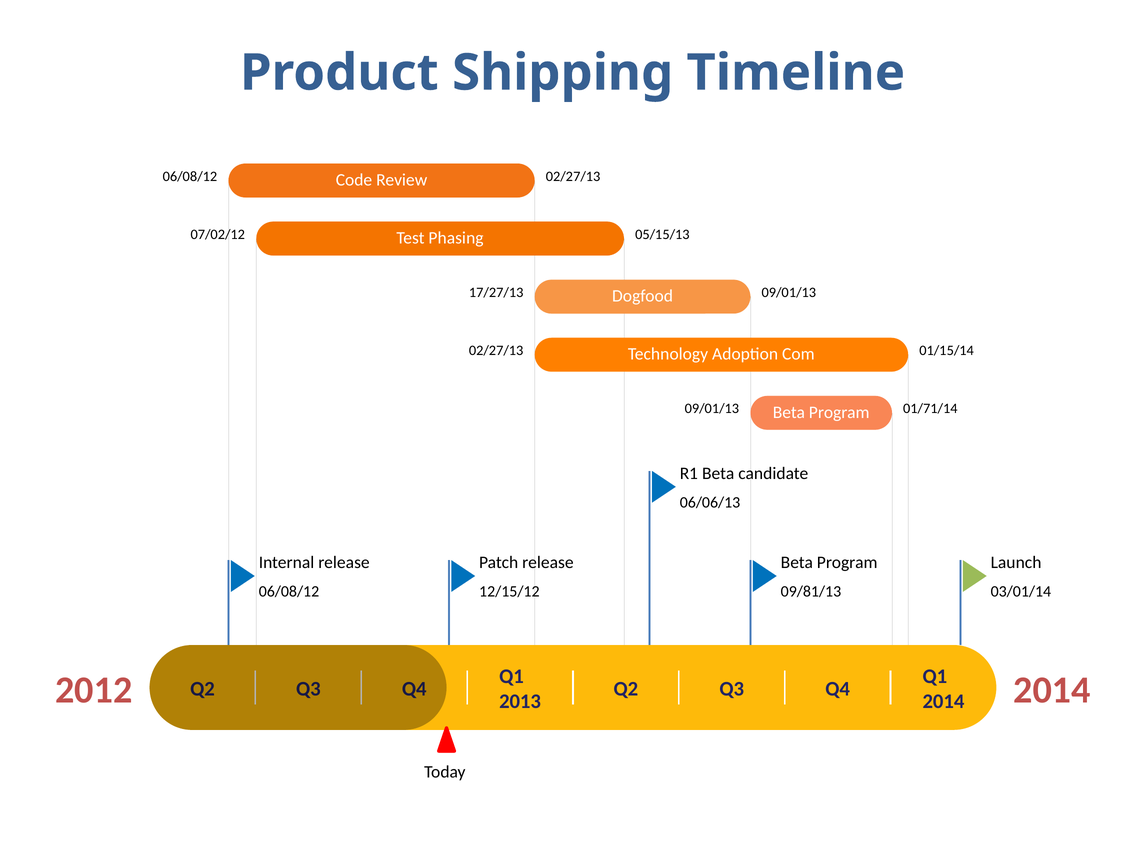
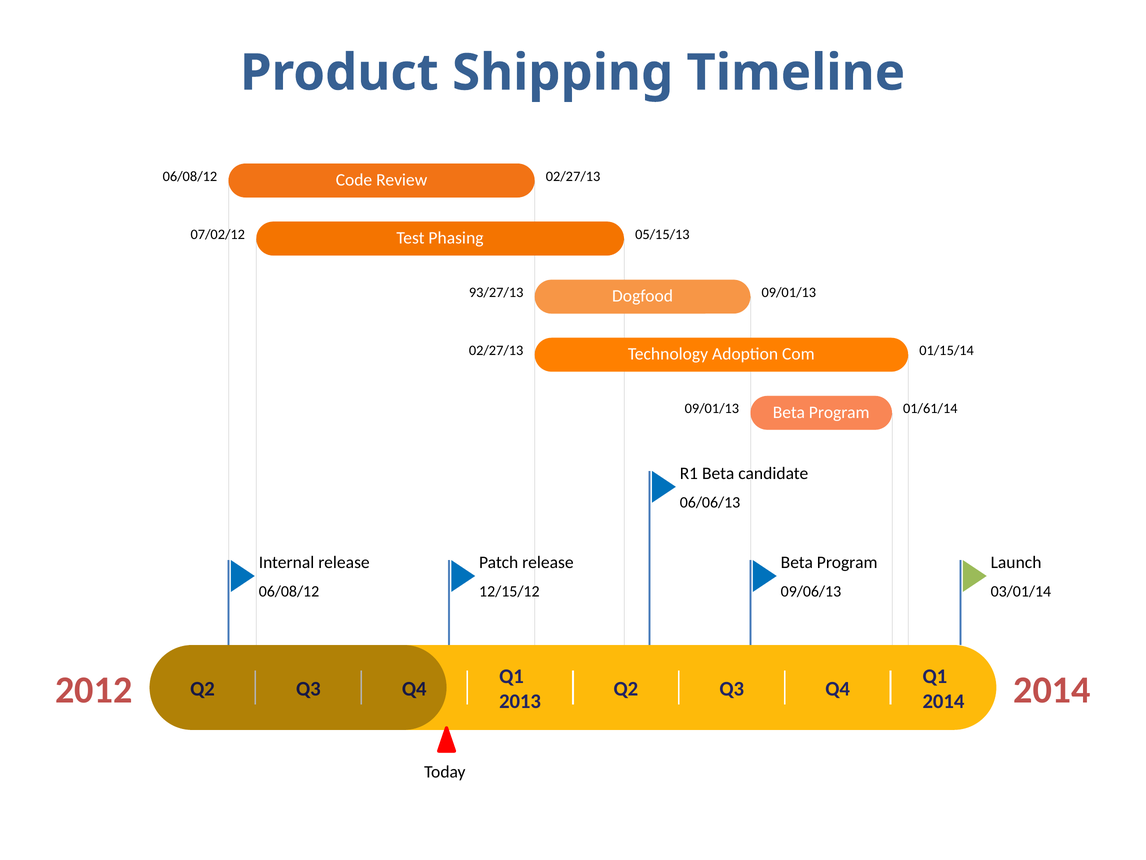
17/27/13: 17/27/13 -> 93/27/13 (496, 292)
01/71/14: 01/71/14 -> 01/61/14 (930, 408)
09/81/13: 09/81/13 -> 09/06/13 (811, 591)
